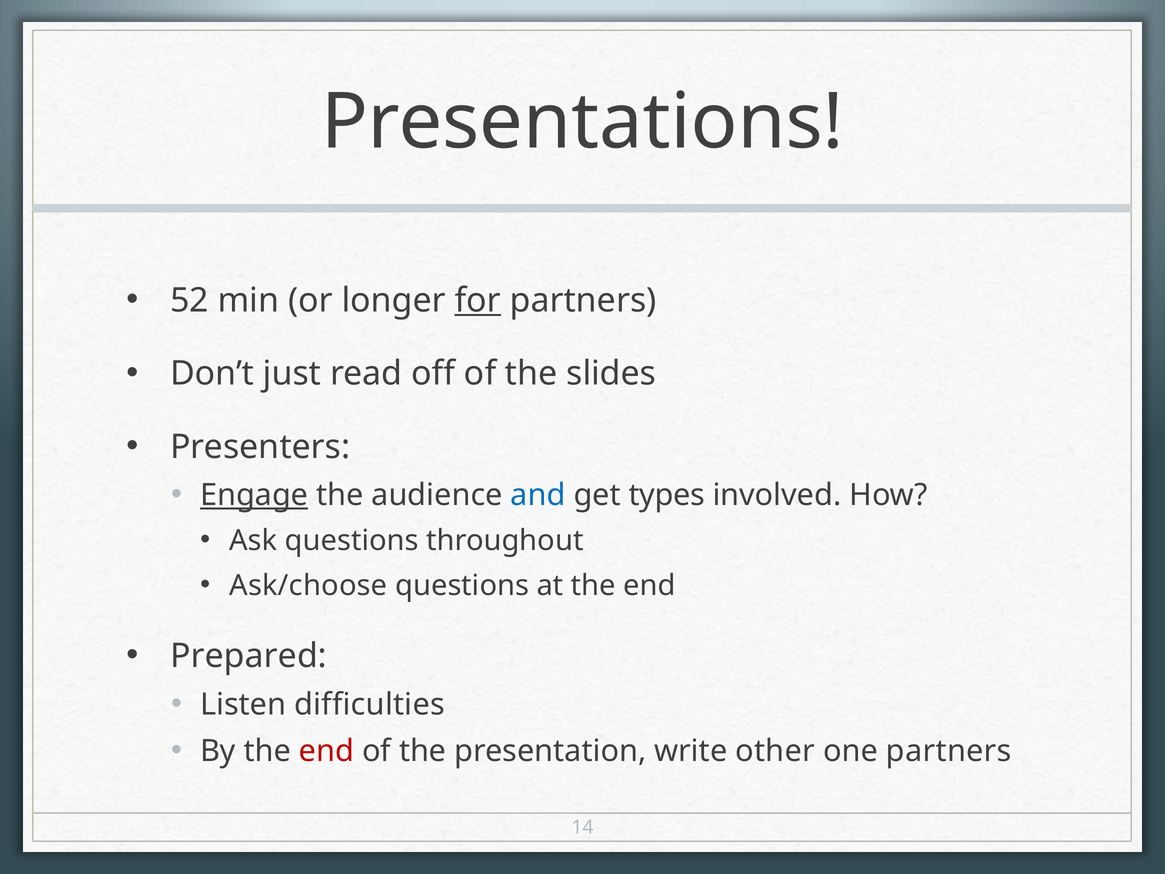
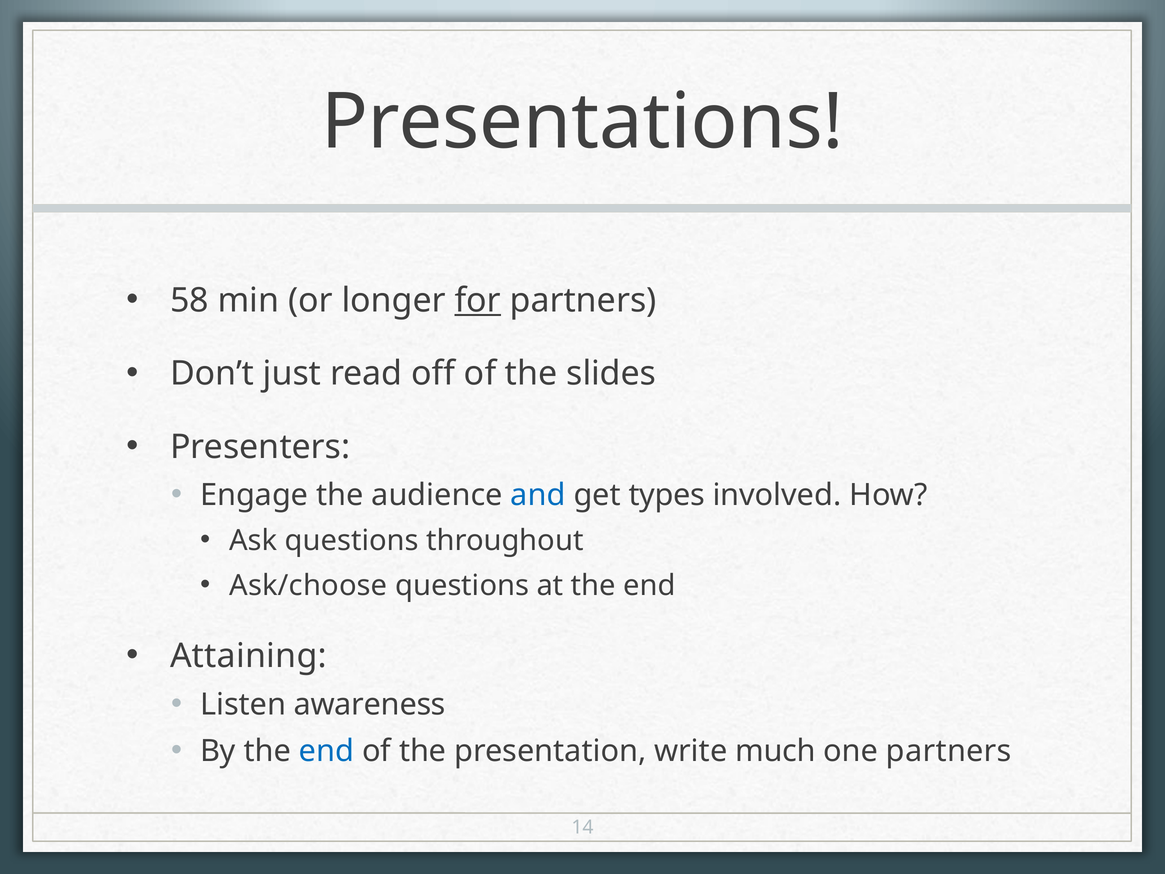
52: 52 -> 58 (189, 300)
Engage underline: present -> none (254, 495)
Prepared: Prepared -> Attaining (248, 656)
difficulties: difficulties -> awareness (370, 704)
end colour: red -> blue (326, 751)
other: other -> much (775, 751)
